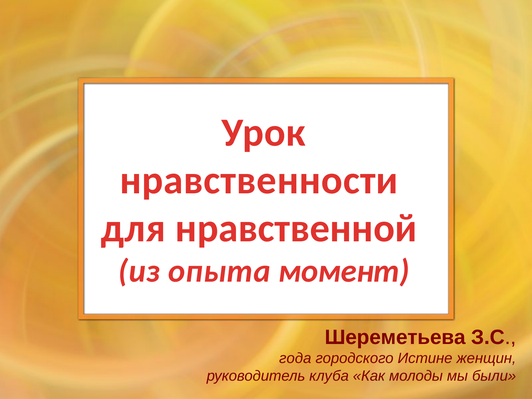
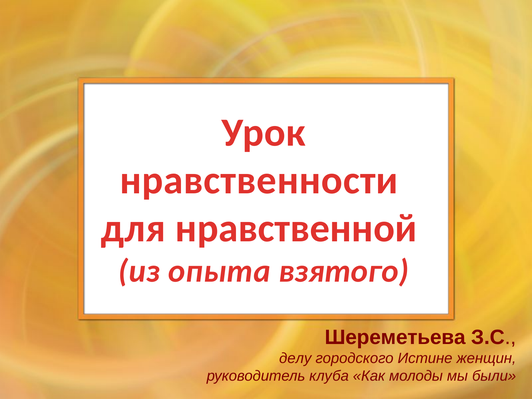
момент: момент -> взятого (344, 271)
года: года -> делу (295, 358)
